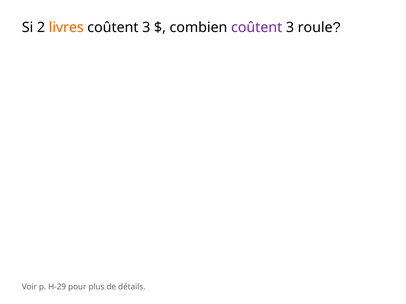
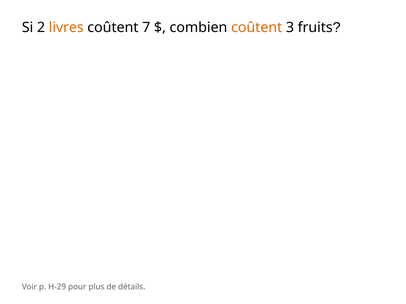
3: 3 -> 7 (146, 28)
coûtent colour: purple -> orange (257, 28)
roule: roule -> fruits (315, 28)
